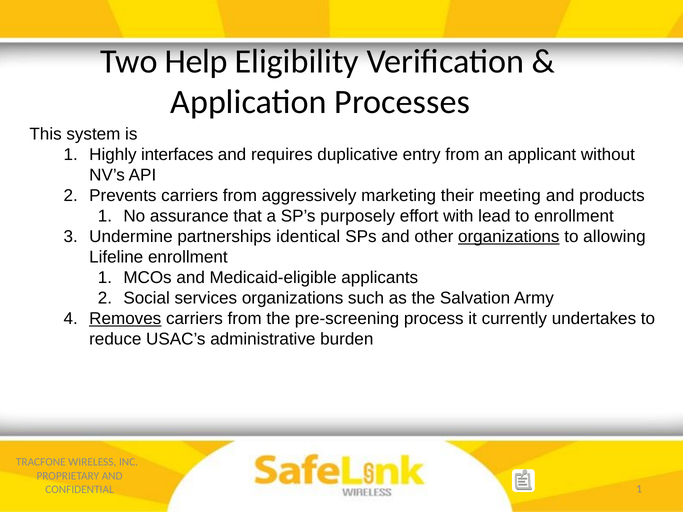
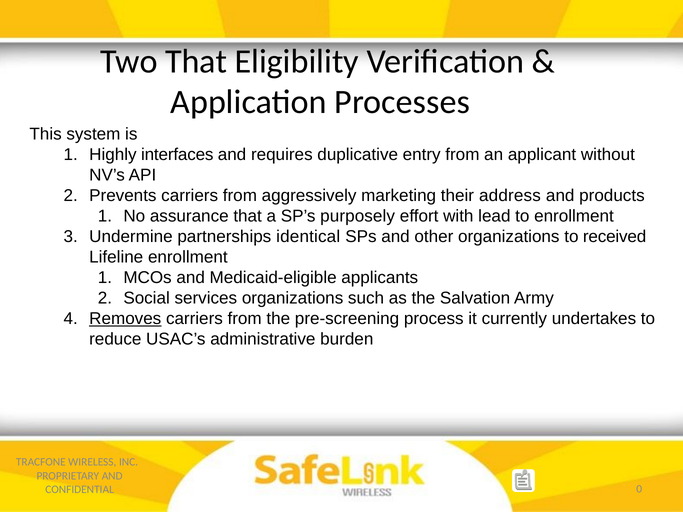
Two Help: Help -> That (196, 61)
meeting: meeting -> address (510, 196)
organizations underline: present -> none (509, 237)
allowing: allowing -> received (615, 237)
CONFIDENTIAL 1: 1 -> 0 (639, 489)
